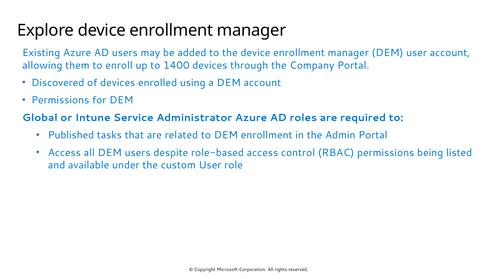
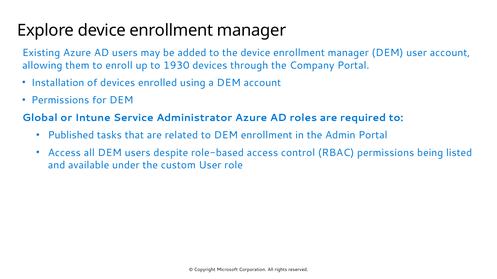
1400: 1400 -> 1930 (176, 65)
Discovered: Discovered -> Installation (58, 83)
